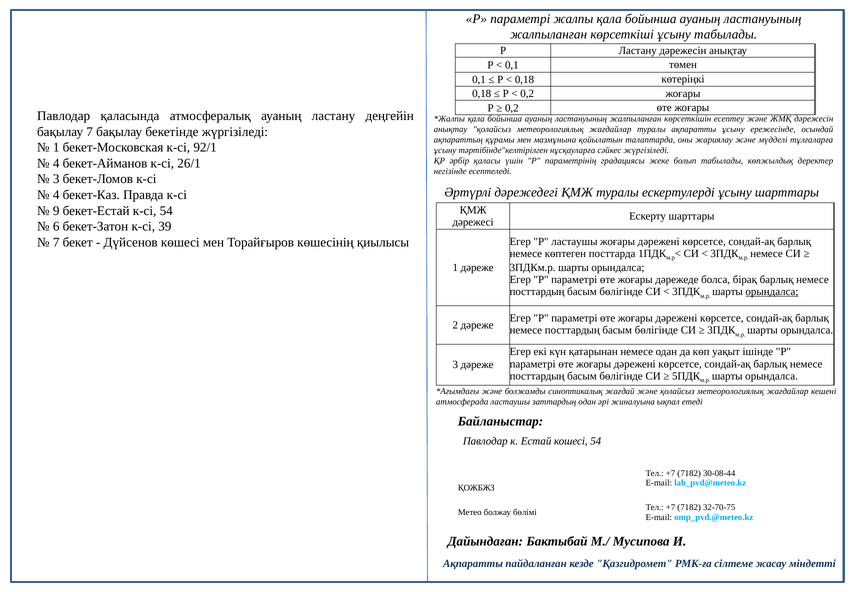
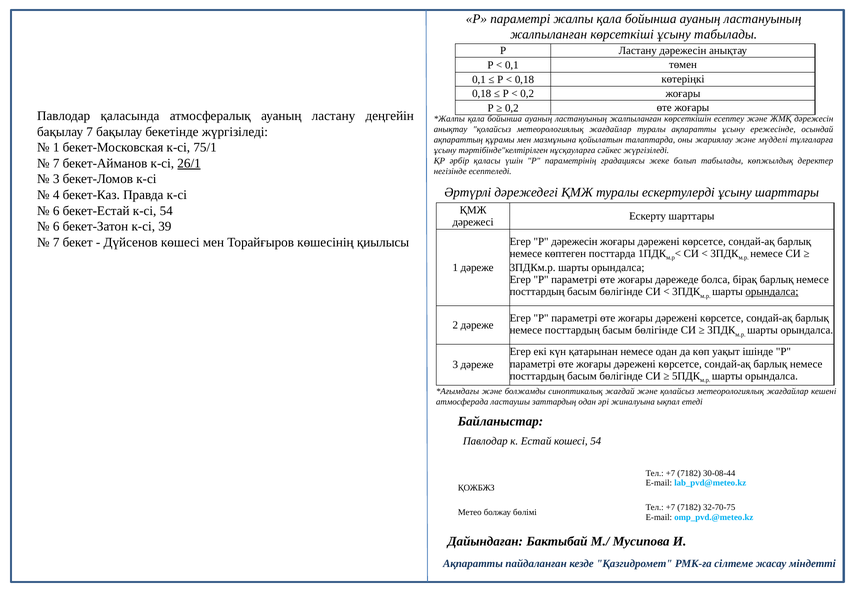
92/1: 92/1 -> 75/1 (205, 148)
4: 4 -> 7 (56, 163)
26/1 underline: none -> present (189, 163)
9: 9 -> 6 (56, 211)
Р ластаушы: ластаушы -> дәрежесін (574, 242)
